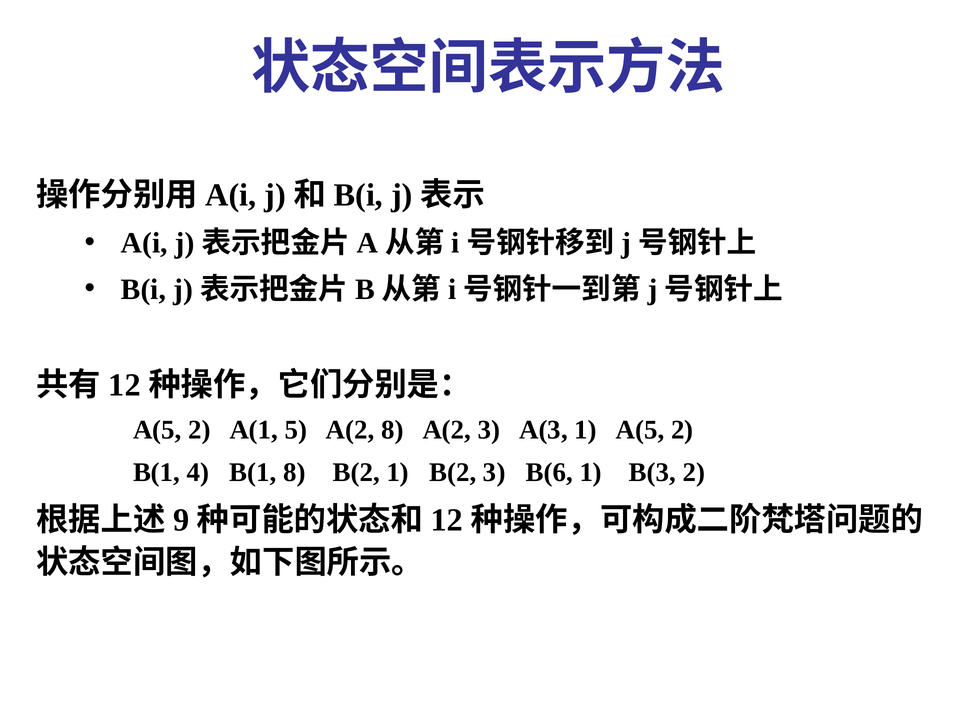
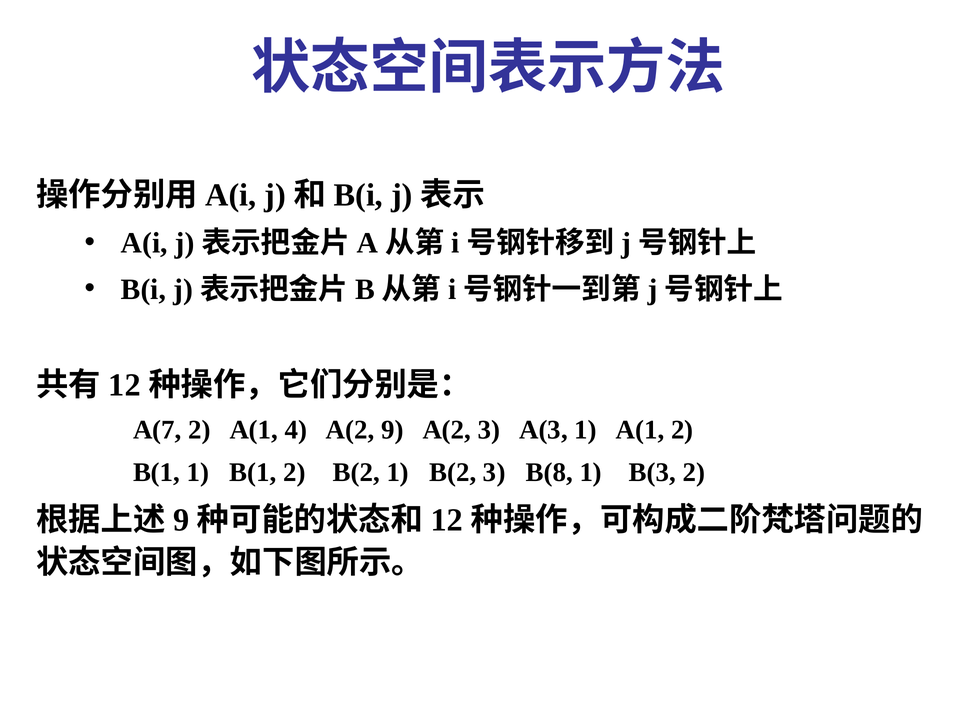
A(5: A(5 -> A(7 (157, 430)
5: 5 -> 4 (296, 430)
A(2 8: 8 -> 9 (393, 430)
1 A(5: A(5 -> A(1 (640, 430)
B(1 4: 4 -> 1 (198, 473)
B(1 8: 8 -> 2 (295, 473)
B(6: B(6 -> B(8 (549, 473)
